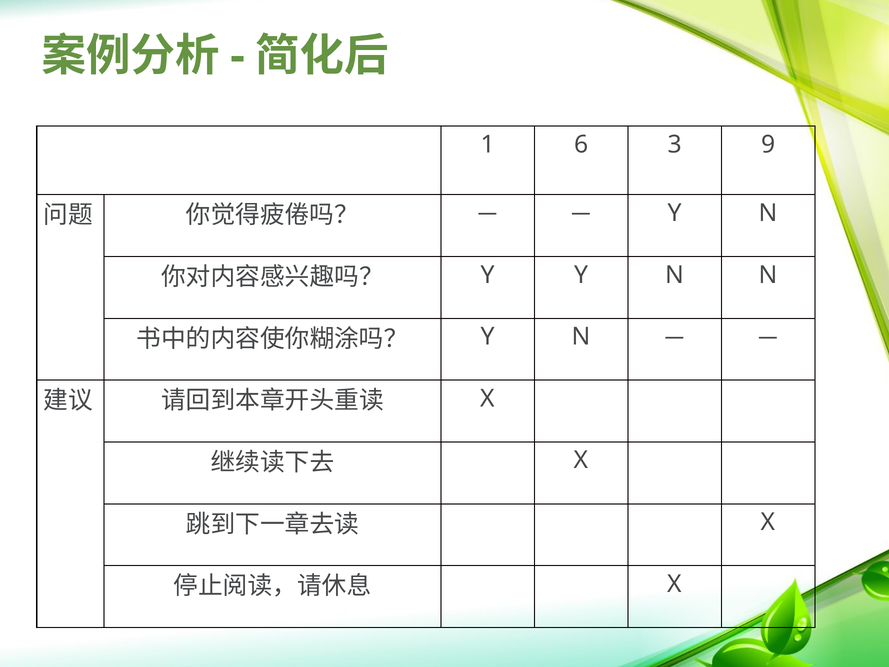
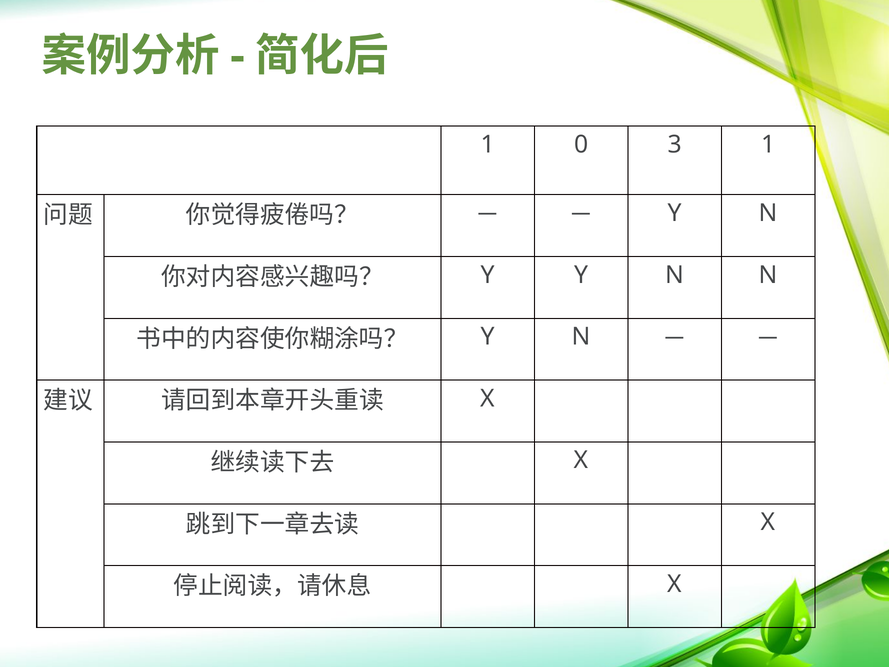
6: 6 -> 0 (581, 144)
3 9: 9 -> 1 (768, 144)
